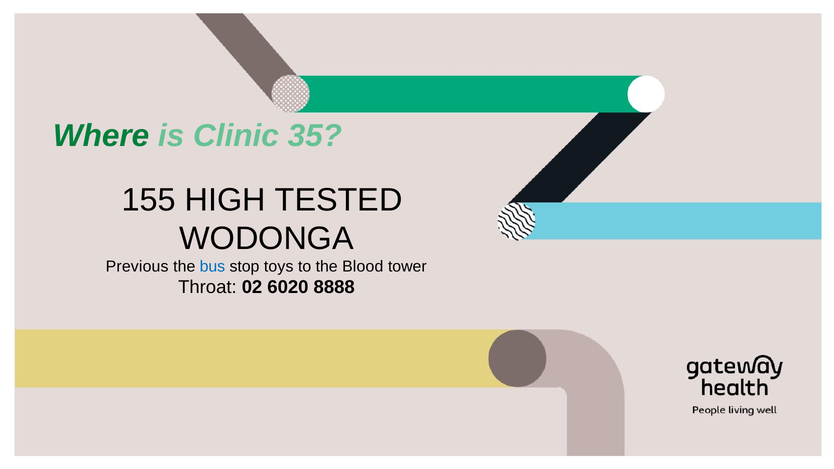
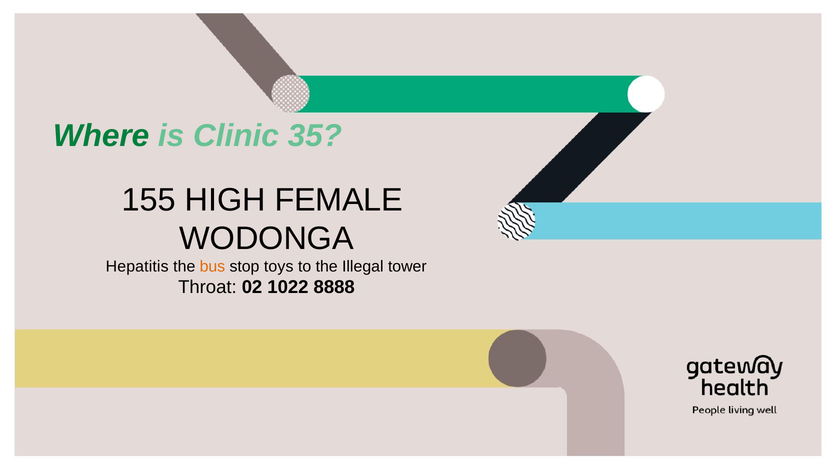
TESTED: TESTED -> FEMALE (339, 200)
Previous: Previous -> Hepatitis (137, 267)
bus colour: blue -> orange (212, 267)
Blood: Blood -> Illegal (363, 267)
6020: 6020 -> 1022 (288, 287)
